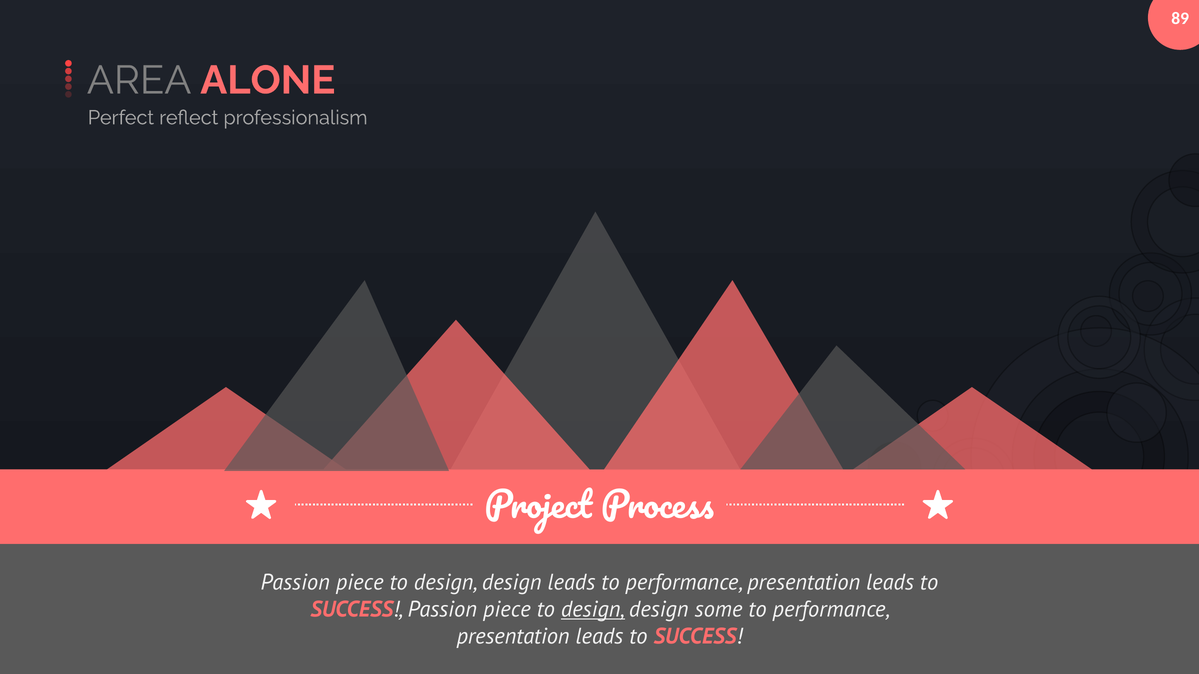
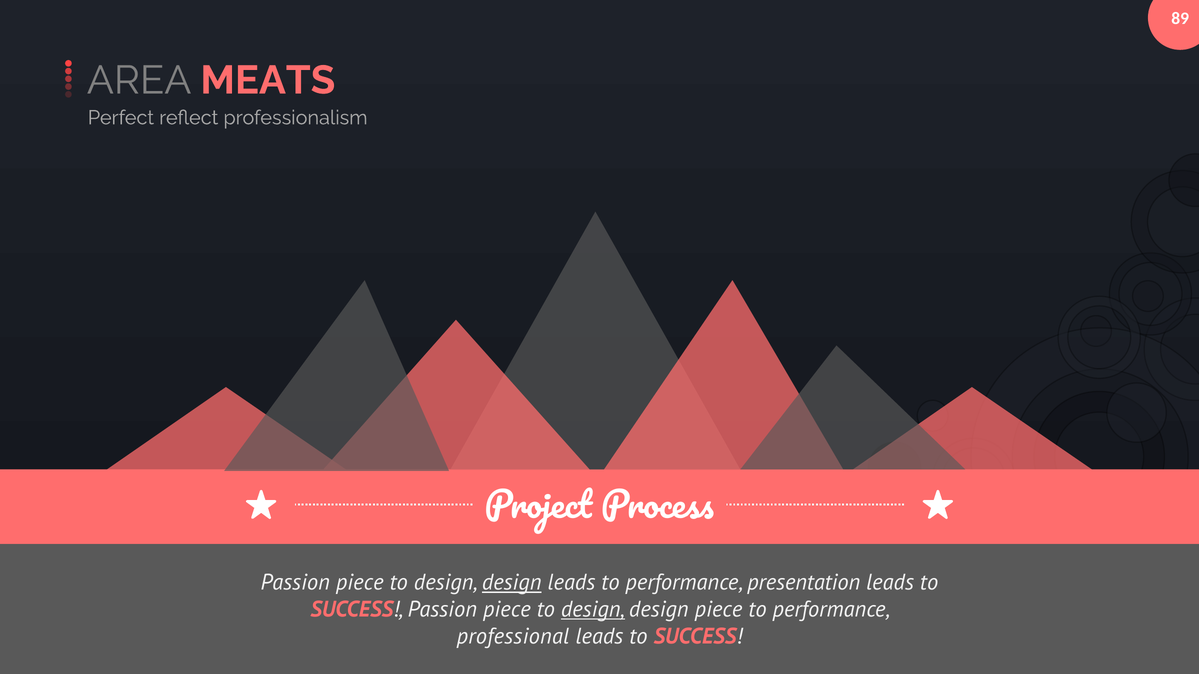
ALONE: ALONE -> MEATS (268, 80)
design underline: none -> present (512, 583)
design some: some -> piece (719, 610)
presentation: presentation -> professional (513, 637)
